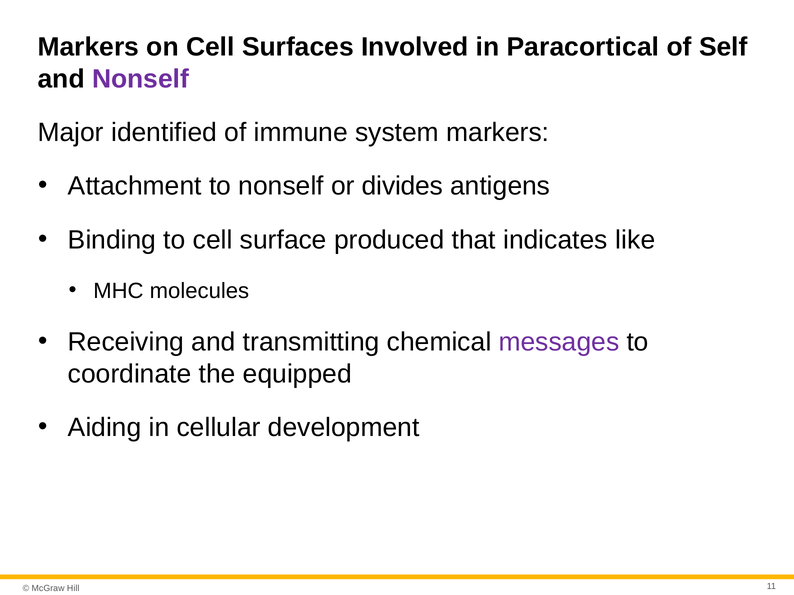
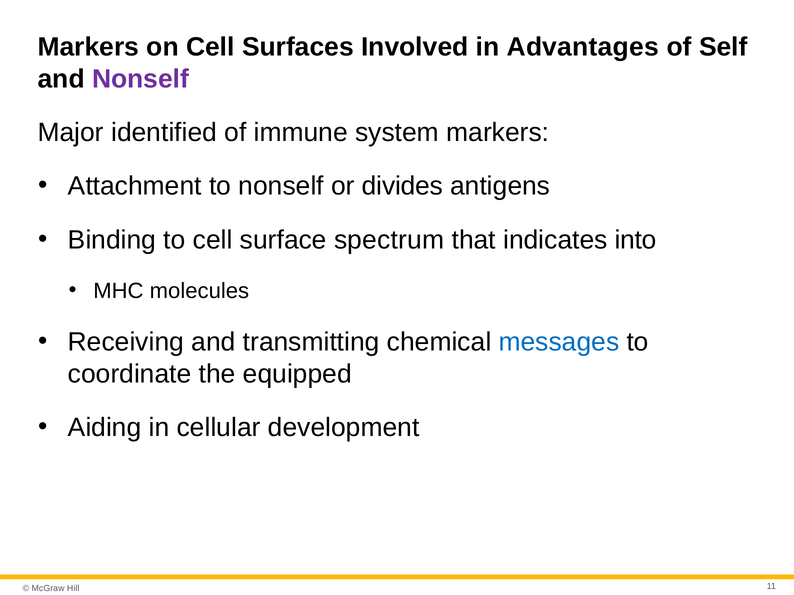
Paracortical: Paracortical -> Advantages (583, 47)
produced: produced -> spectrum (389, 240)
like: like -> into (636, 240)
messages colour: purple -> blue (559, 342)
